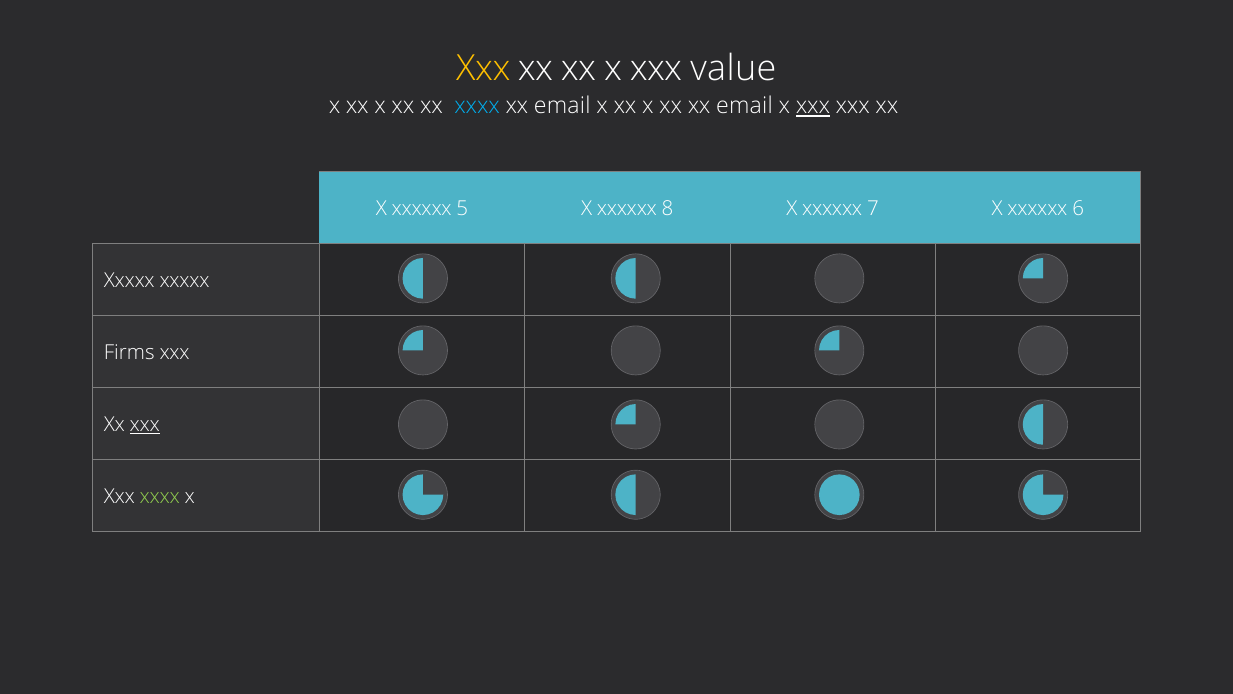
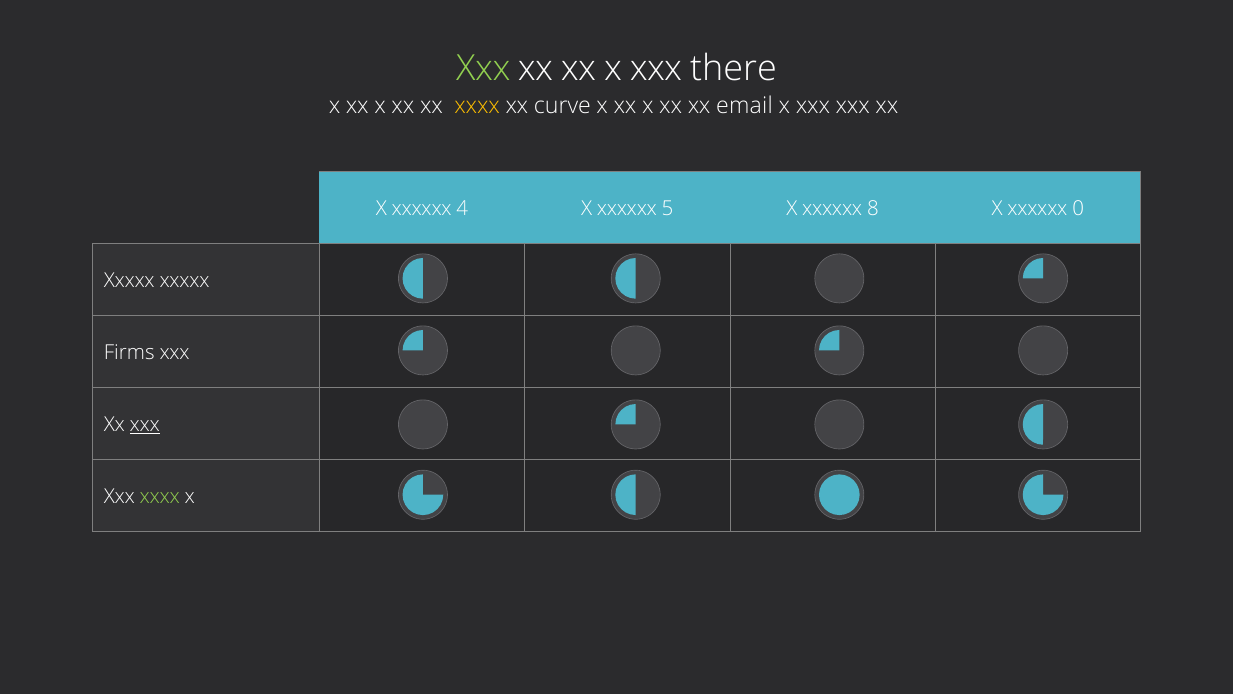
Xxx colour: yellow -> light green (483, 69)
value: value -> there (733, 69)
xxxx colour: light blue -> yellow (477, 106)
email: email -> curve (562, 106)
xxx underline: present -> none (813, 106)
5: 5 -> 4 (462, 208)
8: 8 -> 5 (668, 208)
7: 7 -> 8 (873, 208)
6: 6 -> 0 (1078, 208)
